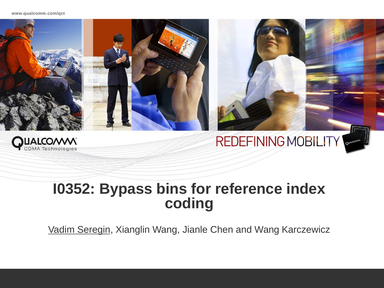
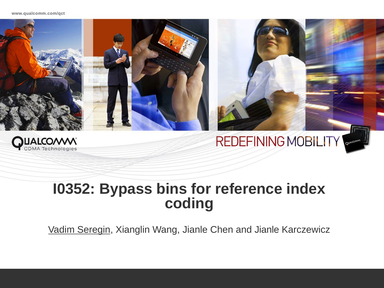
and Wang: Wang -> Jianle (267, 230)
